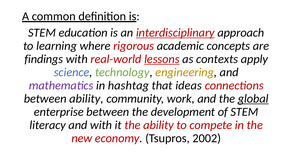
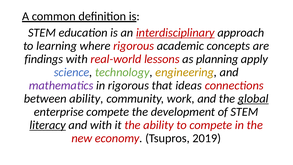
lessons underline: present -> none (162, 59)
contexts: contexts -> planning (217, 59)
in hashtag: hashtag -> rigorous (129, 85)
enterprise between: between -> compete (108, 112)
literacy underline: none -> present (48, 125)
2002: 2002 -> 2019 (207, 138)
